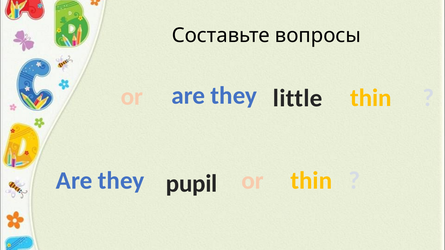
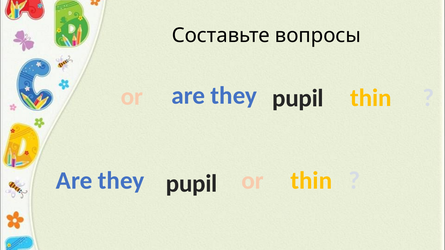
little: little -> pupil (298, 98)
